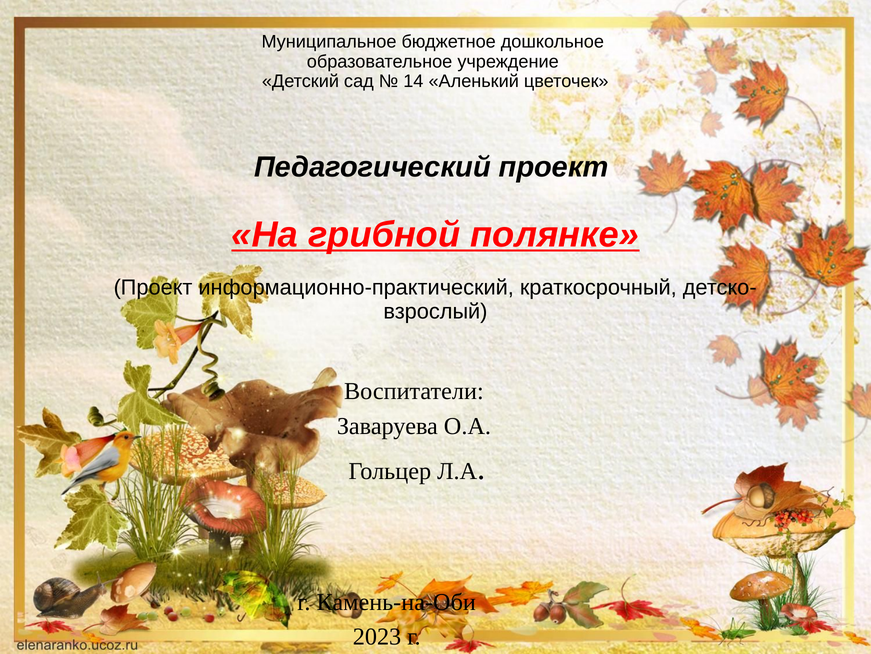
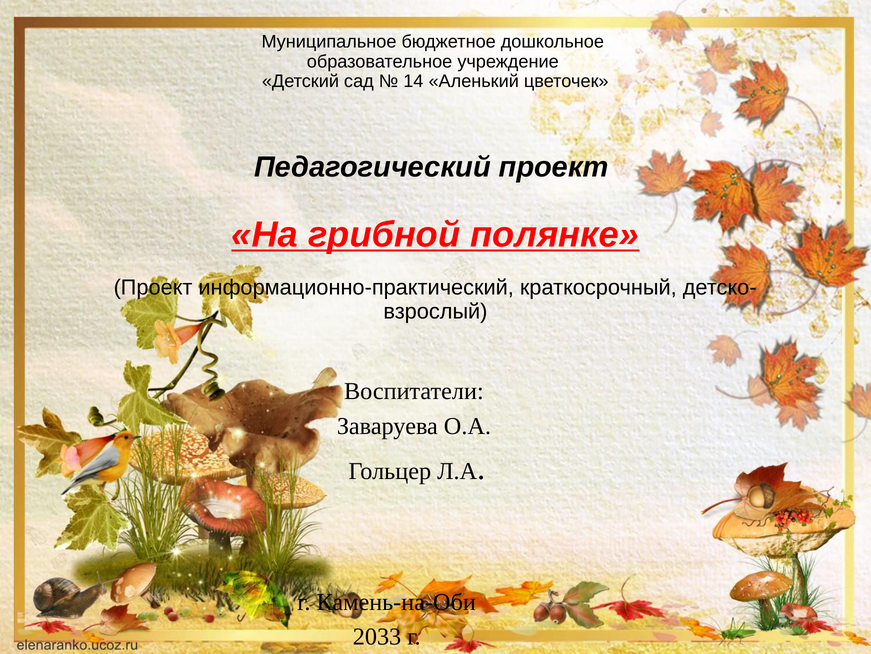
2023: 2023 -> 2033 (377, 636)
